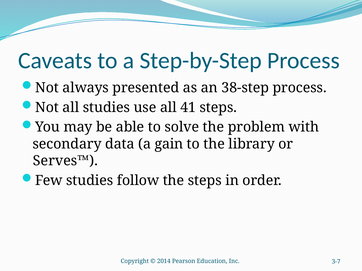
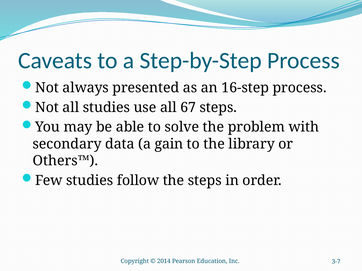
38-step: 38-step -> 16-step (245, 88)
41: 41 -> 67 (188, 108)
Serves™: Serves™ -> Others™ (65, 161)
